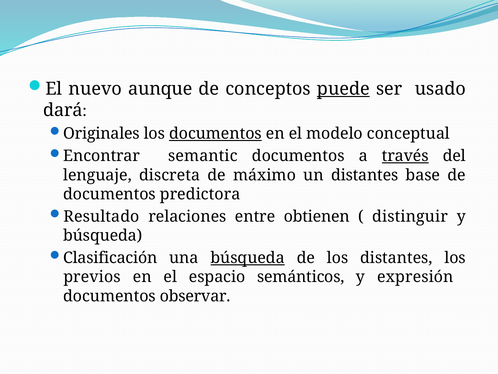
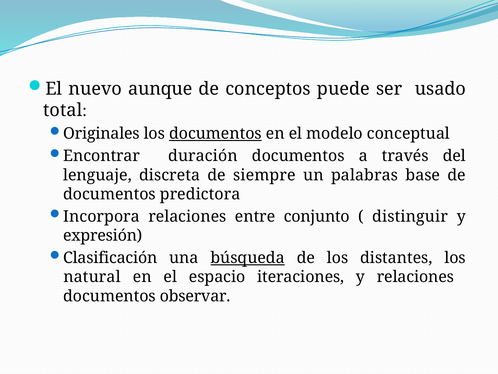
puede underline: present -> none (343, 89)
dará: dará -> total (63, 110)
semantic: semantic -> duración (203, 156)
través underline: present -> none (405, 156)
máximo: máximo -> siempre (264, 175)
un distantes: distantes -> palabras (365, 175)
Resultado: Resultado -> Incorpora (102, 216)
obtienen: obtienen -> conjunto (317, 216)
búsqueda: búsqueda -> expresión (103, 235)
previos: previos -> natural (92, 277)
semánticos: semánticos -> iteraciones (301, 277)
y expresión: expresión -> relaciones (415, 277)
